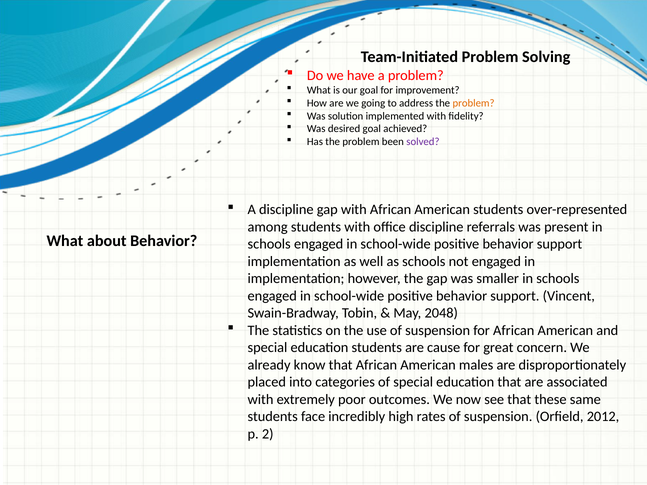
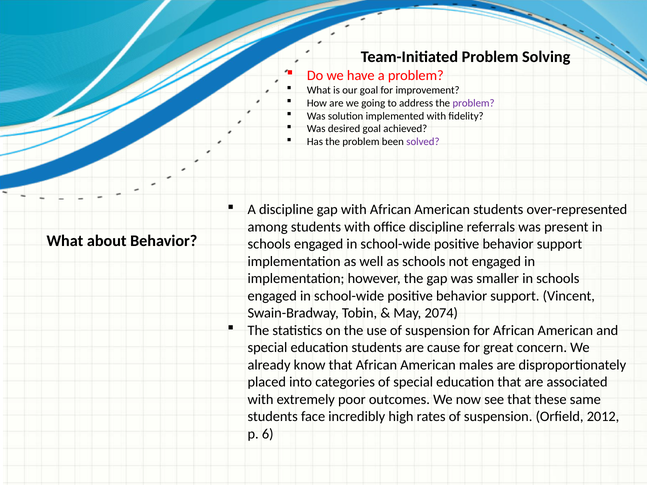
problem colour: orange -> purple (474, 103)
2048: 2048 -> 2074 (441, 313)
2: 2 -> 6 (268, 434)
